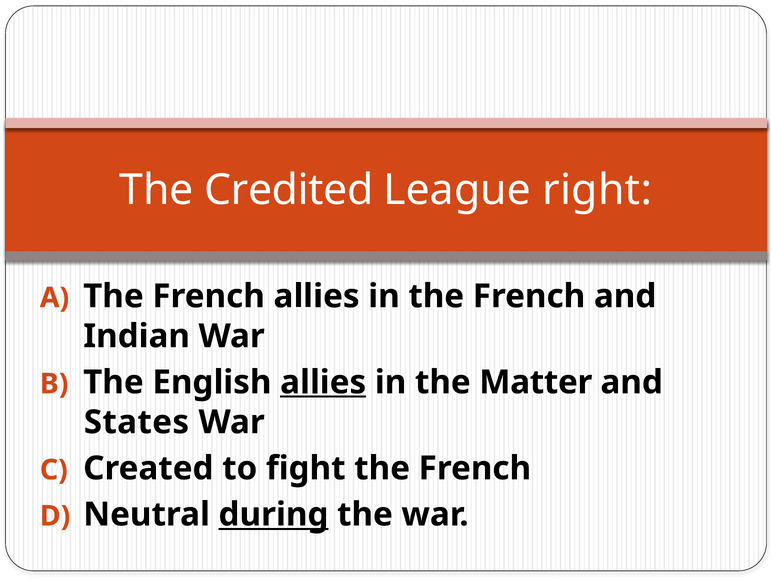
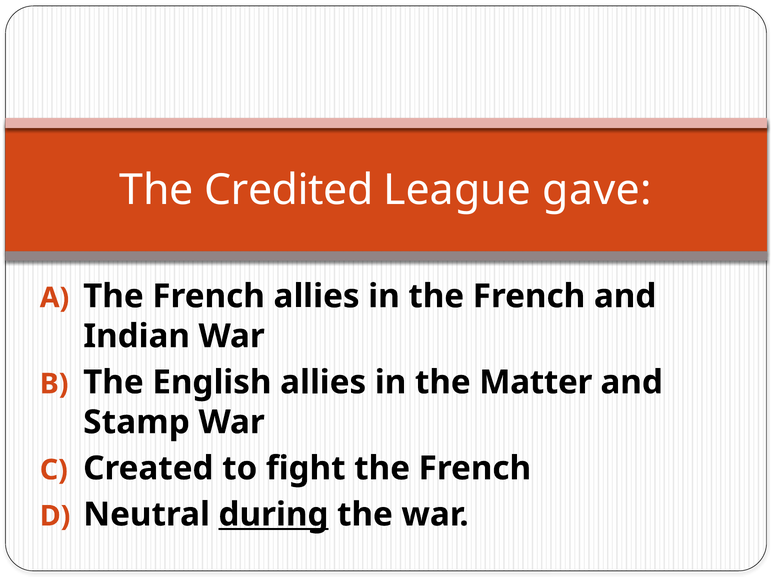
right: right -> gave (597, 190)
allies underline: present -> none (323, 382)
States: States -> Stamp (137, 422)
